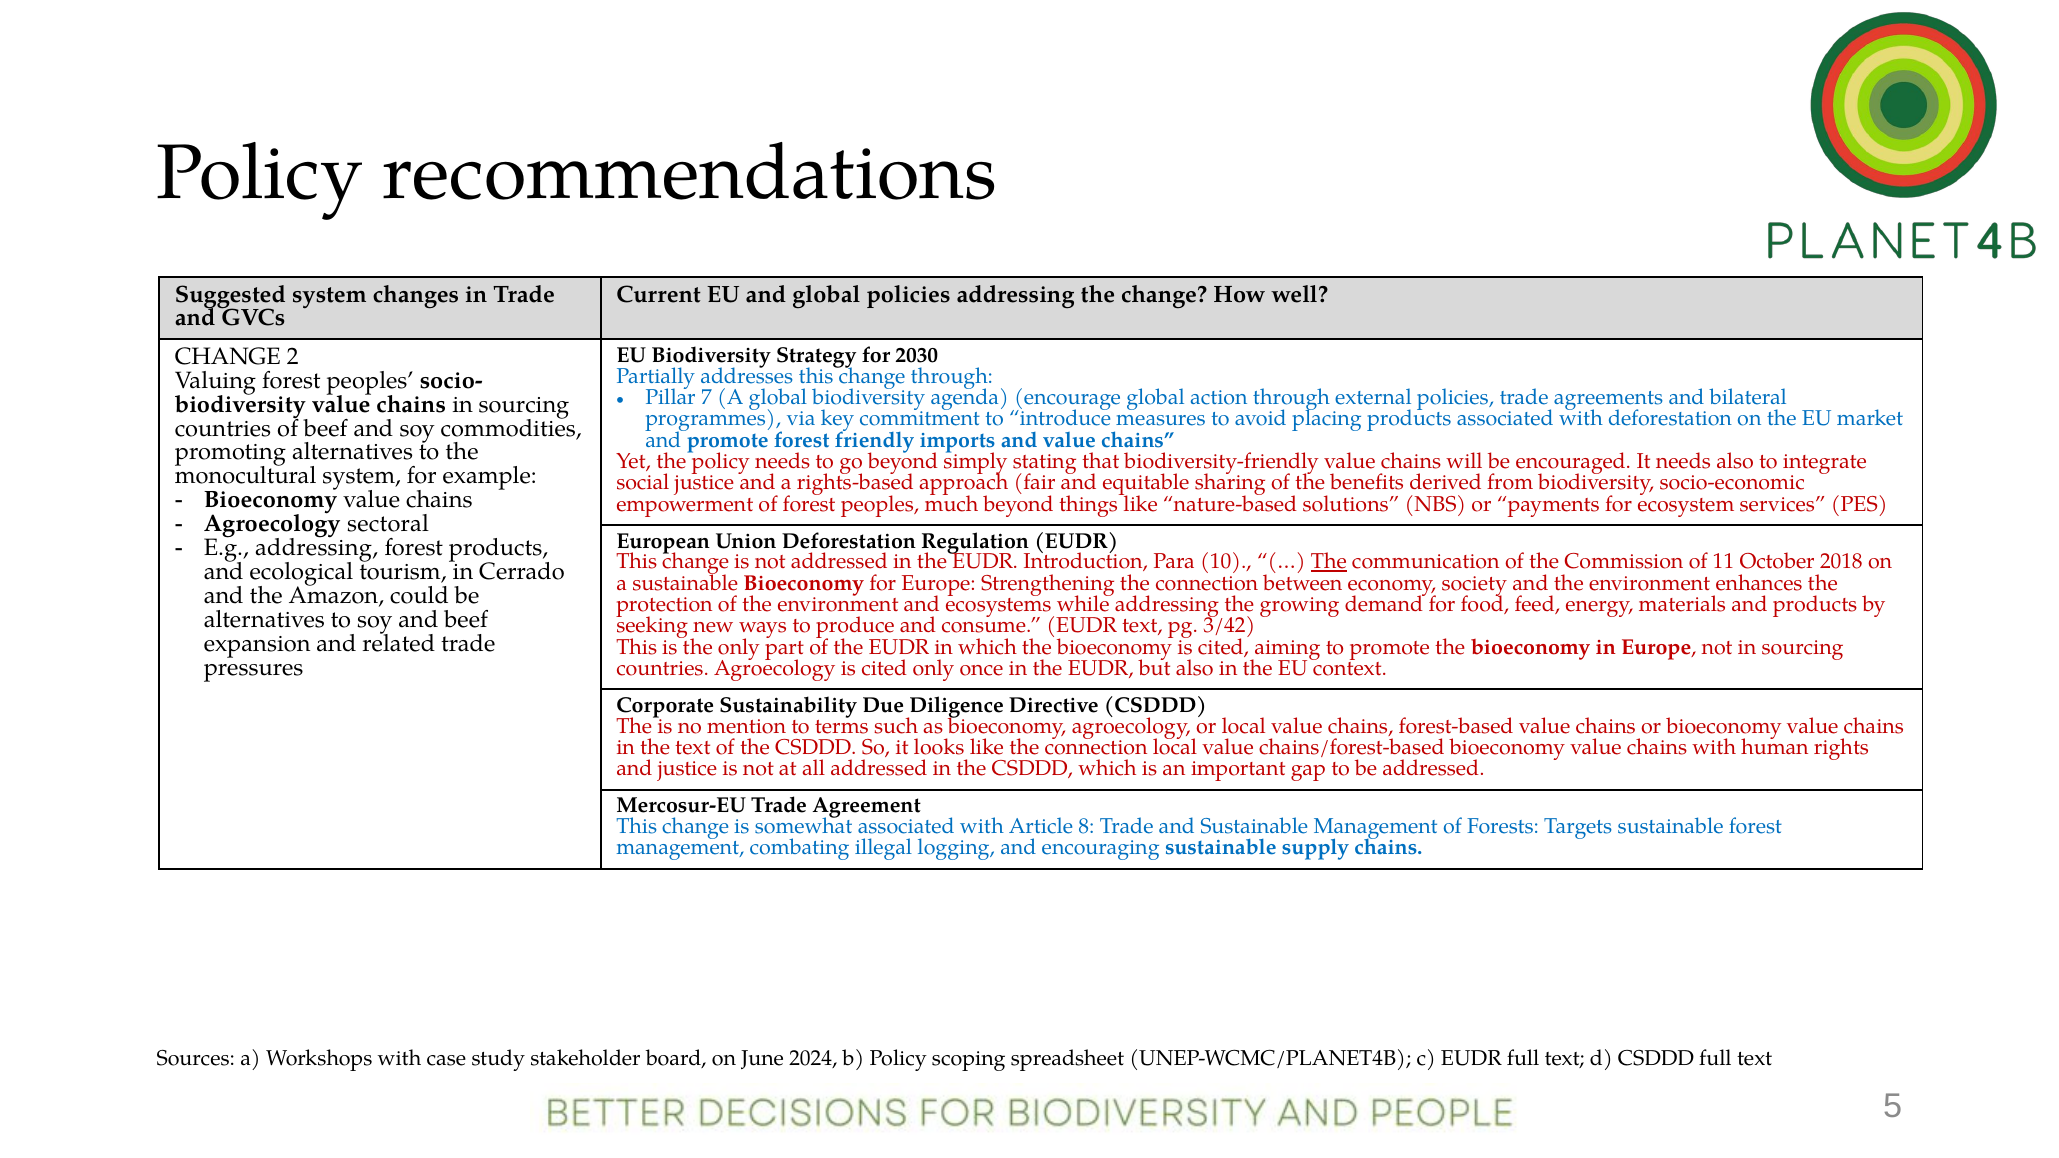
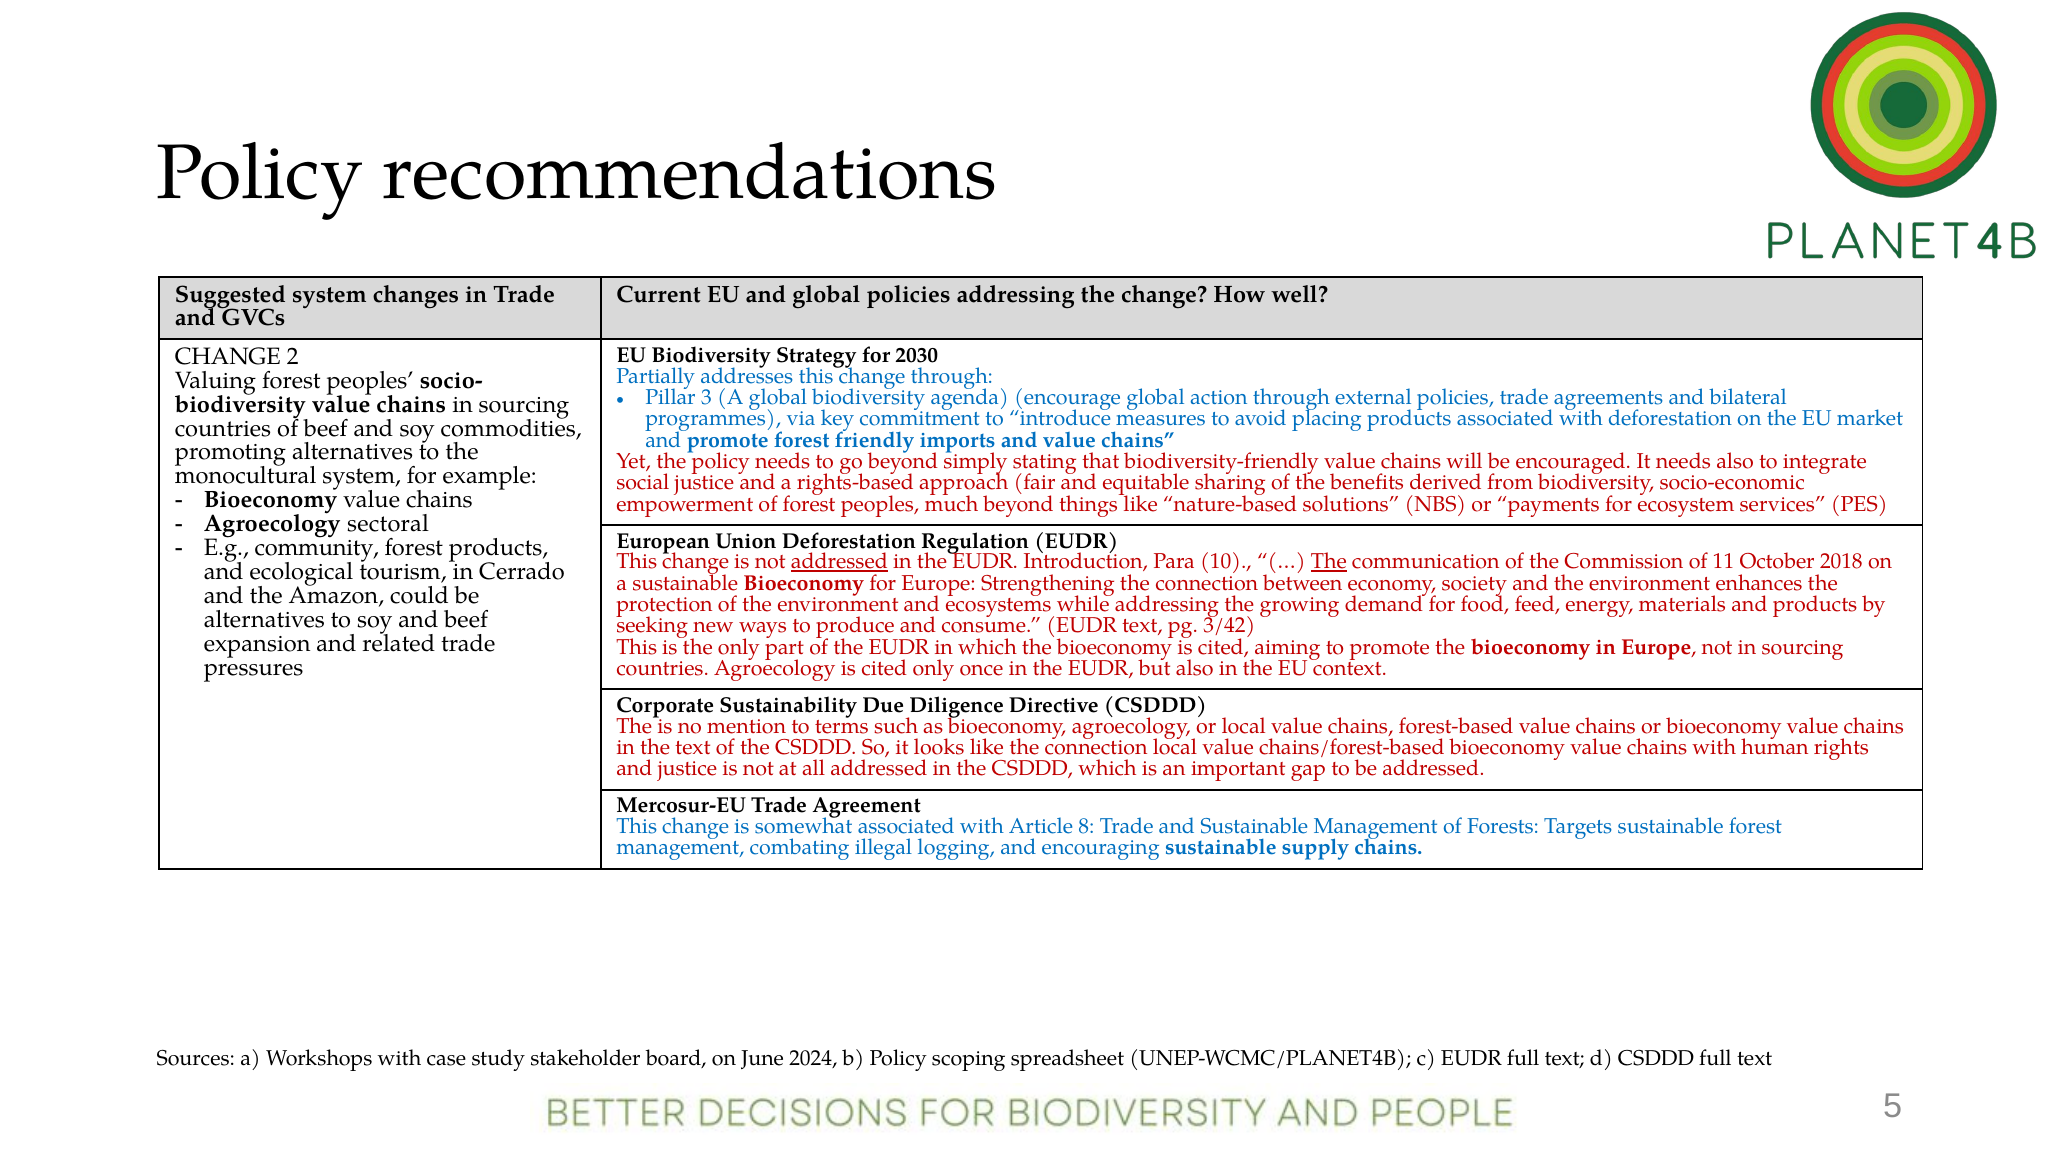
7: 7 -> 3 (706, 398)
E.g addressing: addressing -> community (317, 548)
addressed underline: none -> present (839, 562)
